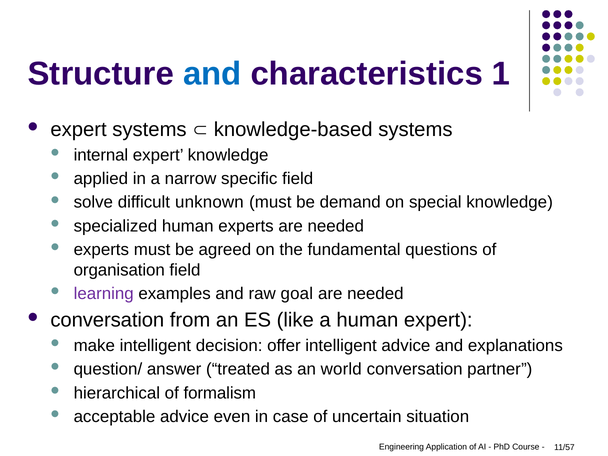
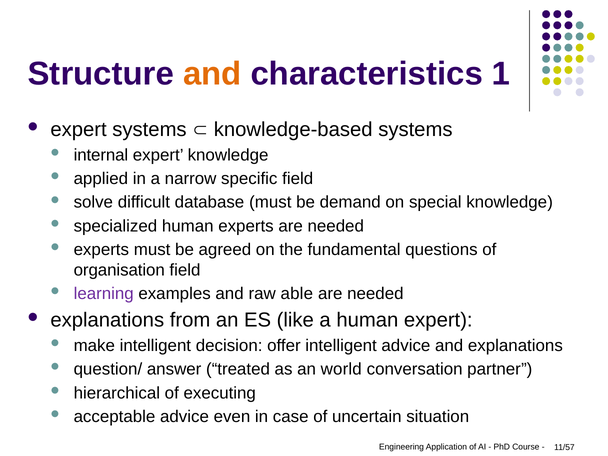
and colour: blue -> orange (212, 74)
unknown: unknown -> database (209, 202)
goal: goal -> able (297, 294)
conversation: conversation -> explanations (107, 320)
formalism: formalism -> executing (220, 393)
